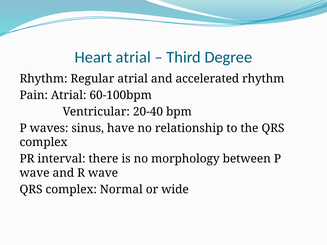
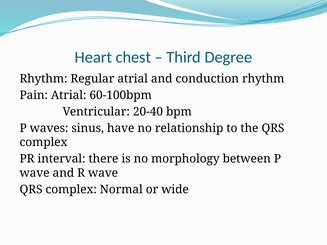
Heart atrial: atrial -> chest (133, 57)
accelerated: accelerated -> conduction (207, 79)
